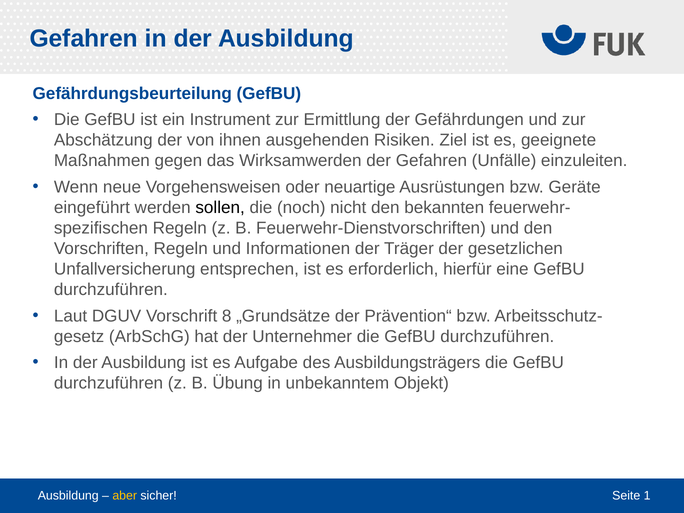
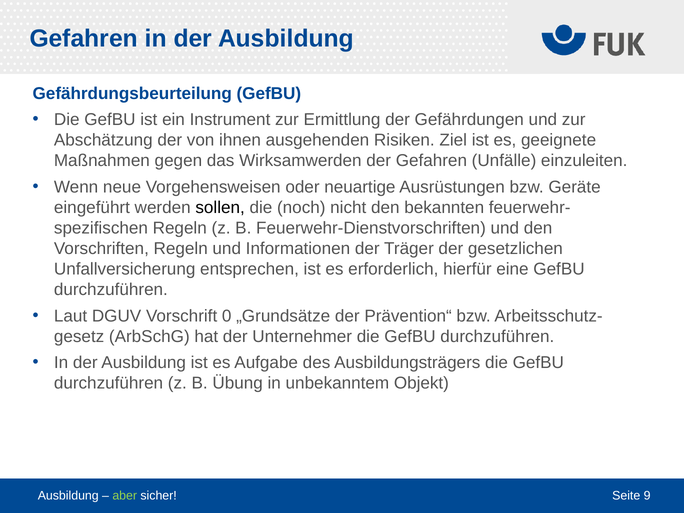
8: 8 -> 0 (227, 316)
aber colour: yellow -> light green (125, 496)
1: 1 -> 9 (647, 496)
